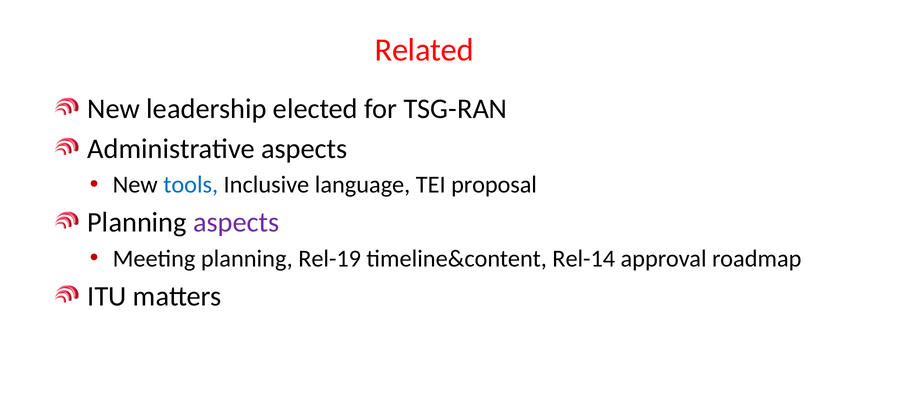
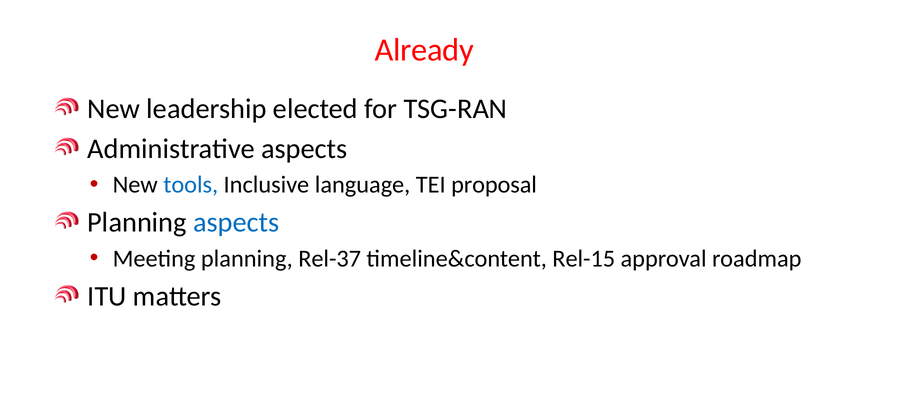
Related: Related -> Already (424, 50)
aspects colour: purple -> blue (236, 223)
Rel-19: Rel-19 -> Rel-37 (330, 259)
Rel-14: Rel-14 -> Rel-15 (584, 259)
